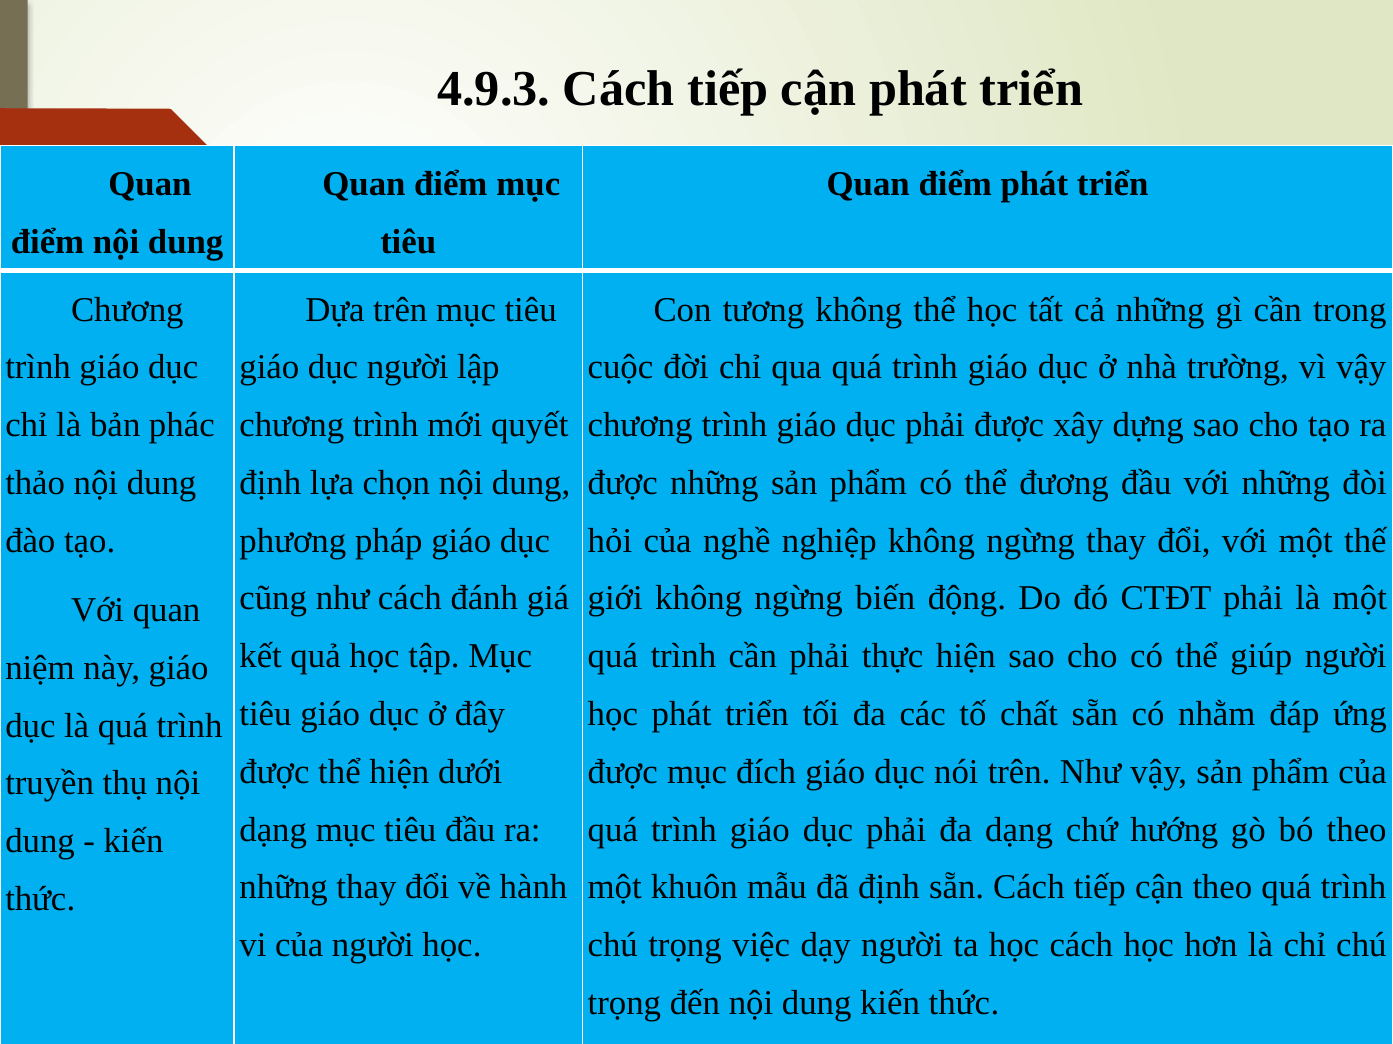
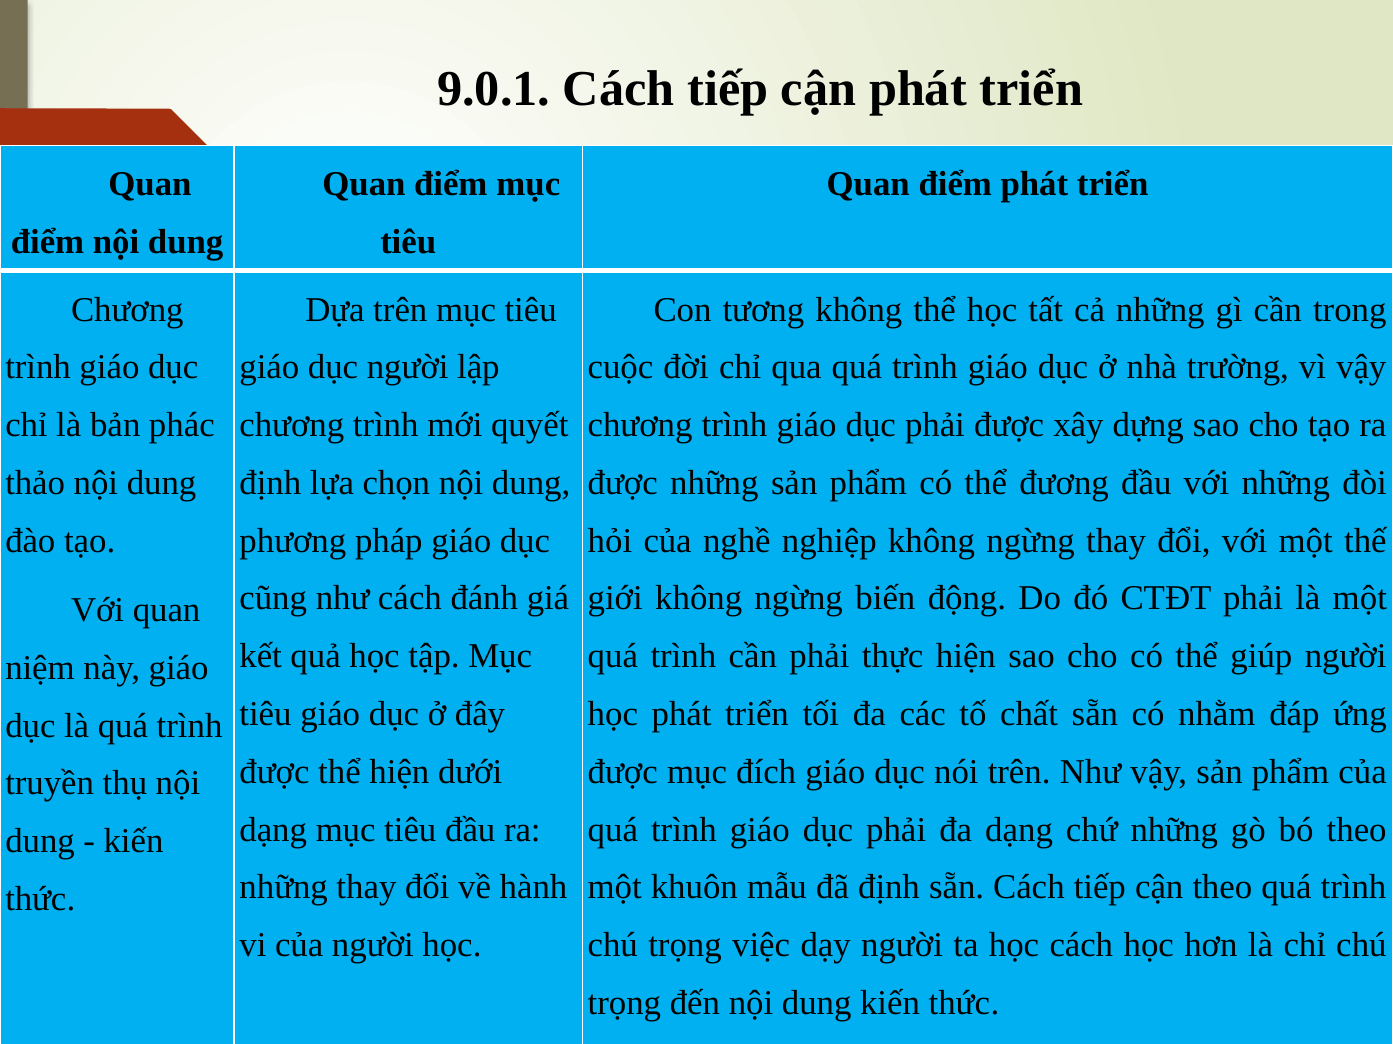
4.9.3: 4.9.3 -> 9.0.1 (494, 89)
chứ hướng: hướng -> những (1174, 830)
